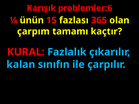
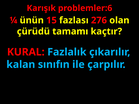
365: 365 -> 276 (99, 20)
çarpım: çarpım -> çürüdü (33, 31)
